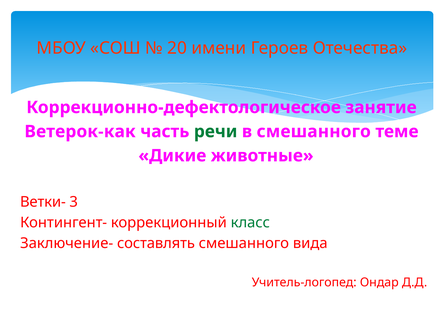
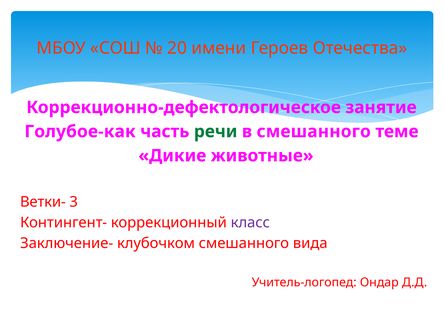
Ветерок-как: Ветерок-как -> Голубое-как (80, 132)
класс colour: green -> purple (250, 223)
составлять: составлять -> клубочком (156, 243)
